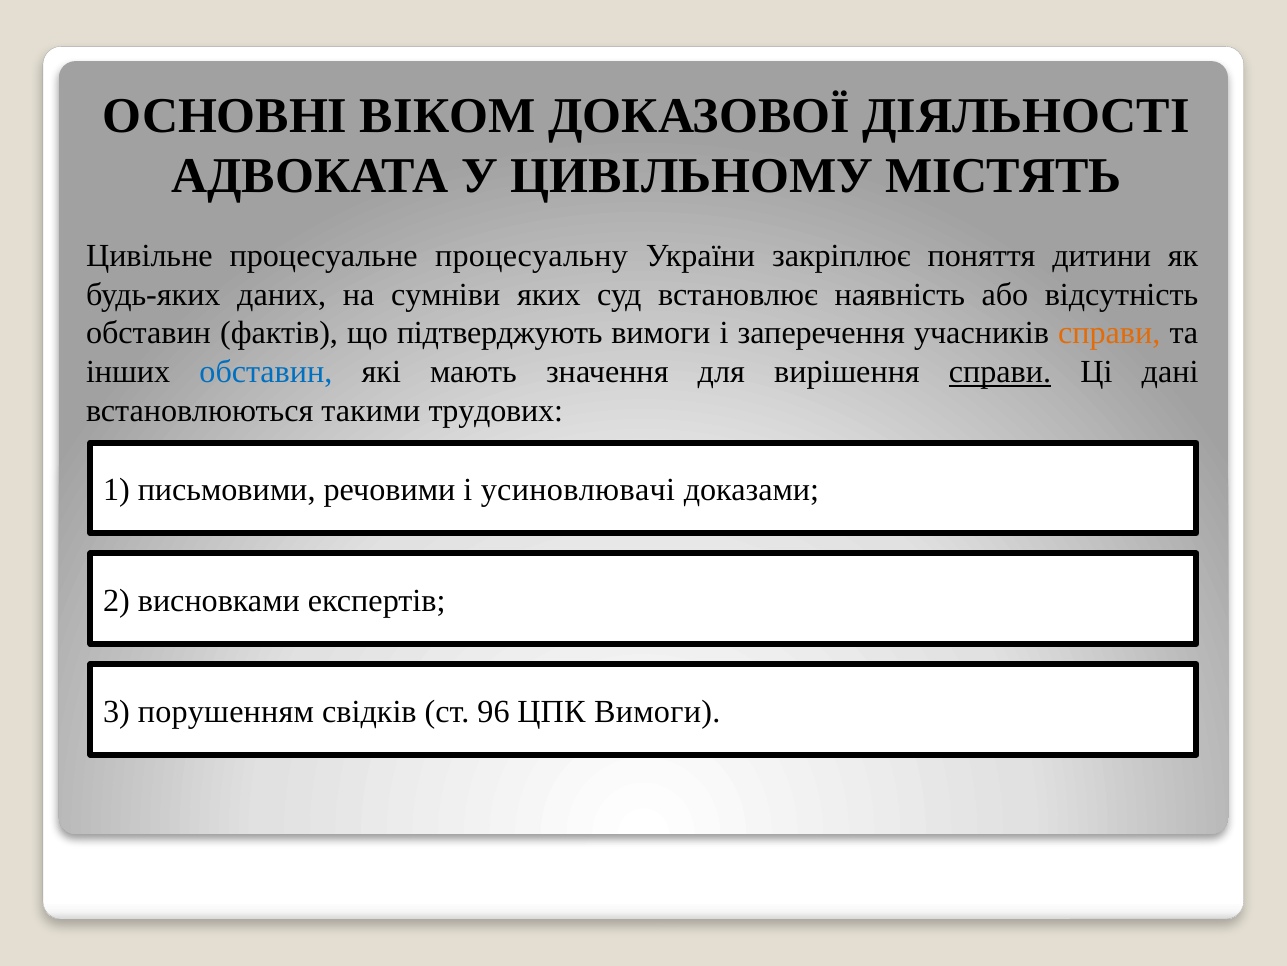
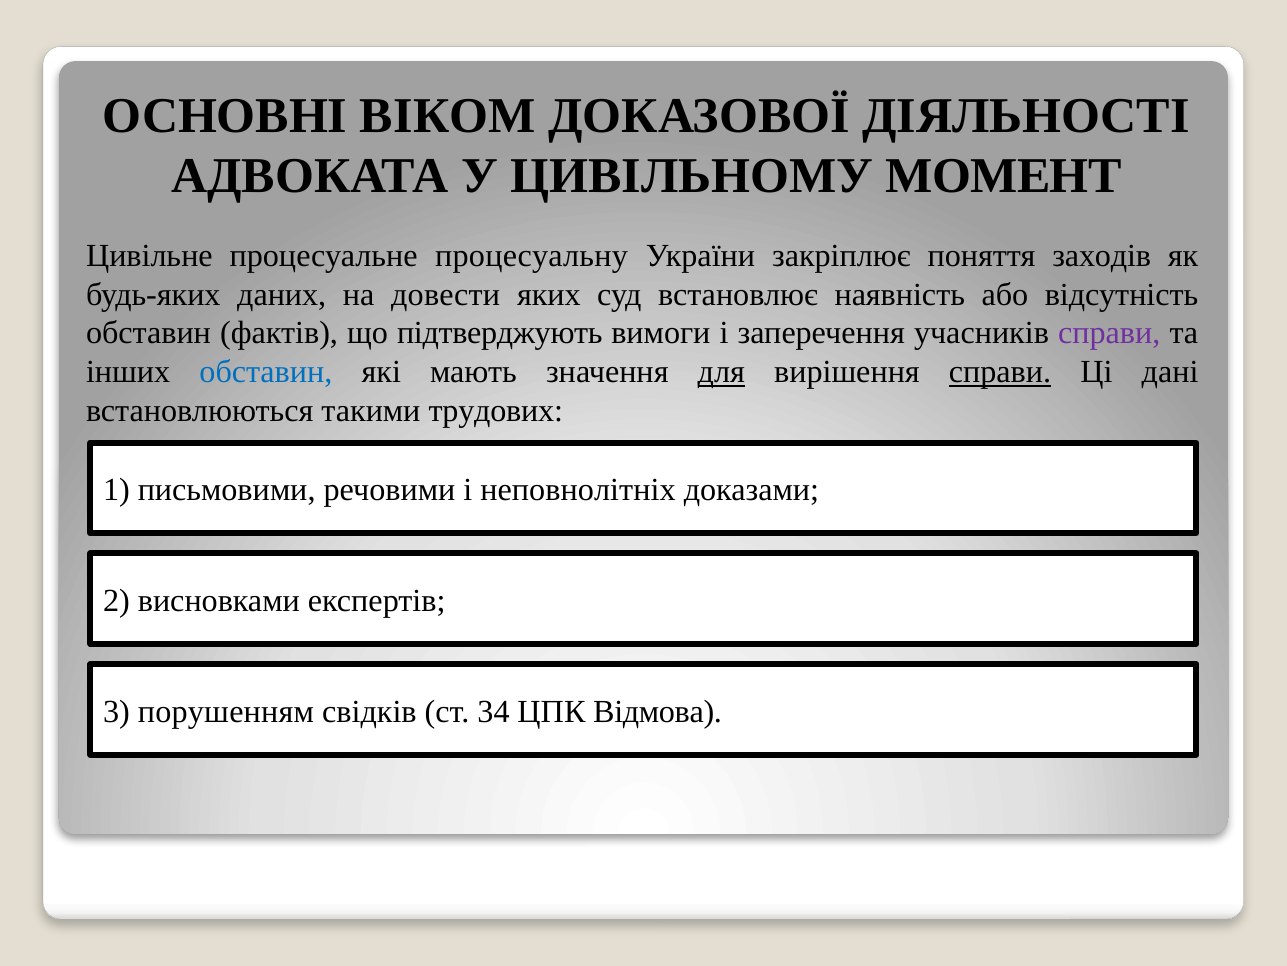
МІСТЯТЬ: МІСТЯТЬ -> МОМЕНТ (1003, 175)
дитини: дитини -> заходів (1102, 256)
сумніви: сумніви -> довести (446, 294)
справи colour: orange -> purple (1109, 333)
для underline: none -> present (721, 371)
усиновлювачі: усиновлювачі -> неповнолітніх (578, 490)
96: 96 -> 34 (494, 711)
ЦПК Вимоги: Вимоги -> Відмова (658, 711)
